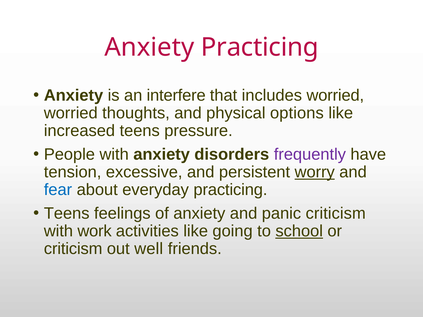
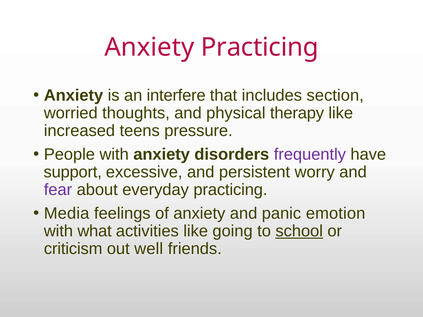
includes worried: worried -> section (335, 95)
options: options -> therapy (297, 113)
tension: tension -> support (73, 172)
worry underline: present -> none (315, 172)
fear colour: blue -> purple (58, 190)
Teens: Teens -> Media (67, 213)
panic criticism: criticism -> emotion (336, 213)
work: work -> what (95, 231)
